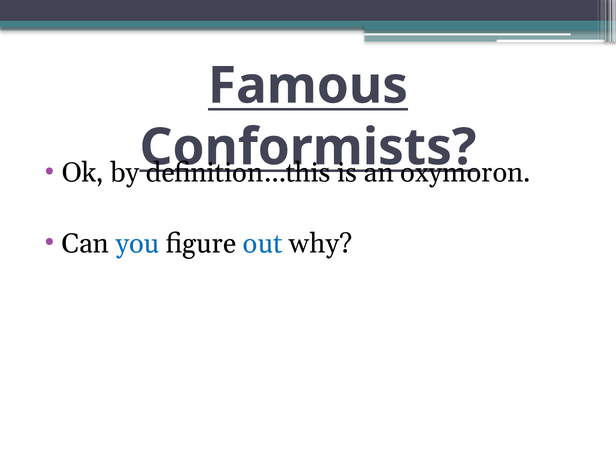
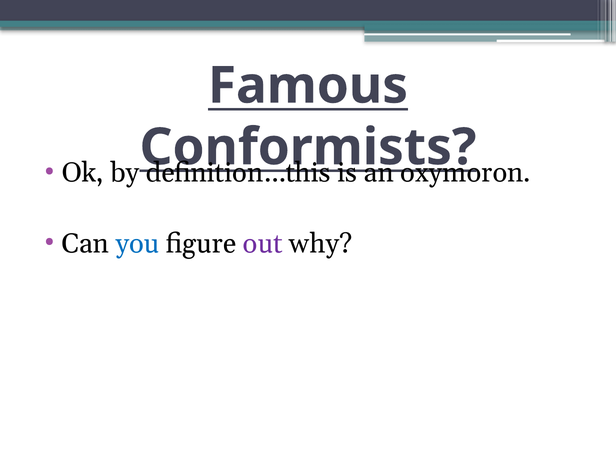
out colour: blue -> purple (263, 244)
